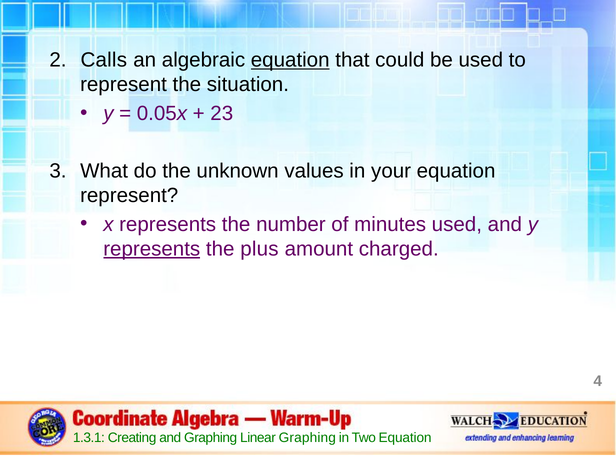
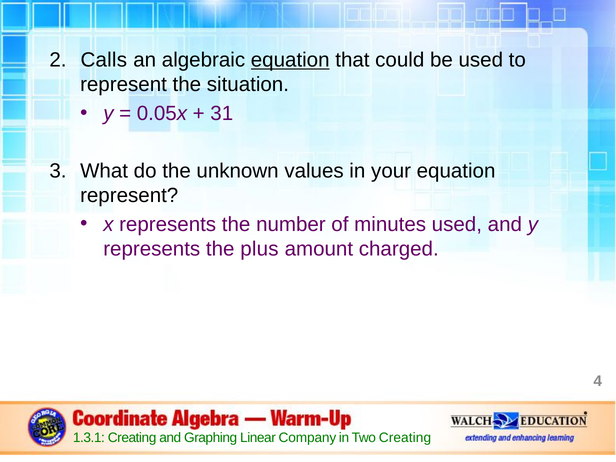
23: 23 -> 31 (222, 113)
represents underline: present -> none (152, 249)
Linear Graphing: Graphing -> Company (307, 438)
Two Equation: Equation -> Creating (405, 438)
